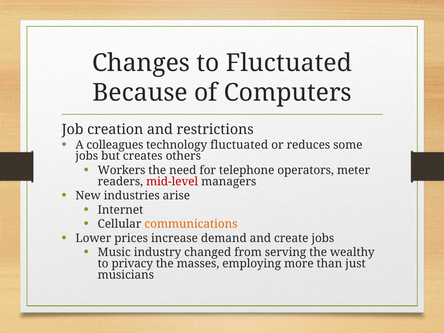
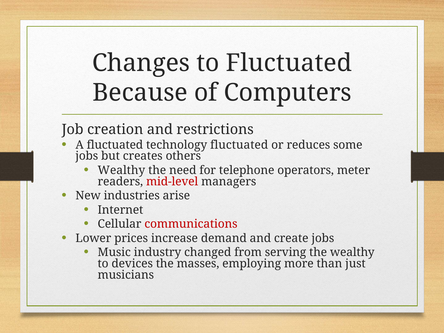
A colleagues: colleagues -> fluctuated (115, 145)
Workers: Workers -> Wealthy (121, 170)
communications colour: orange -> red (191, 224)
privacy: privacy -> devices (132, 264)
